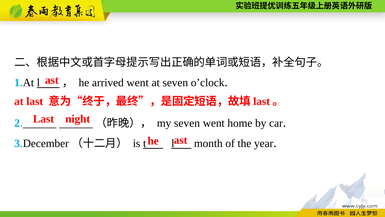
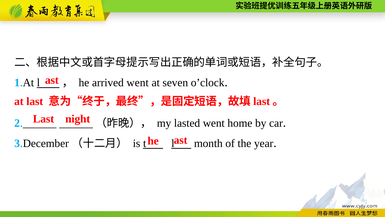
my seven: seven -> lasted (187, 123)
